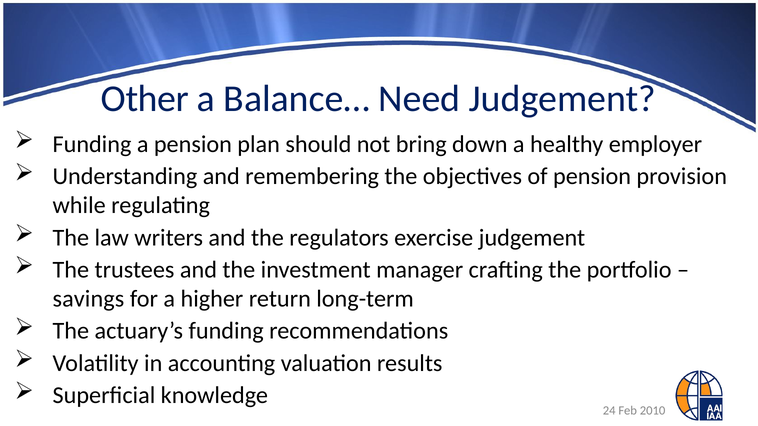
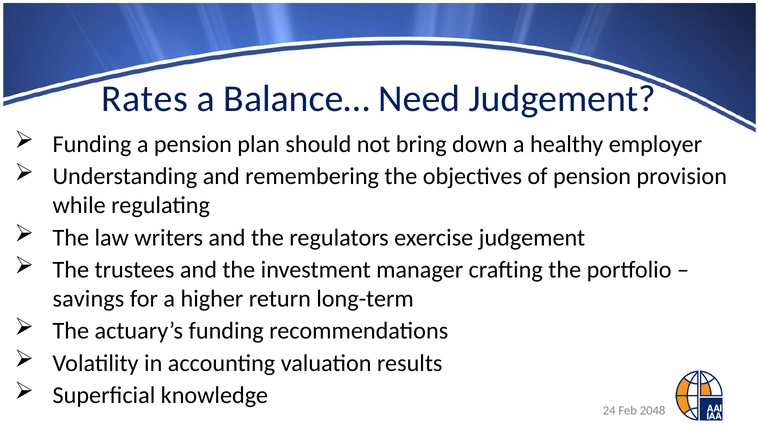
Other: Other -> Rates (145, 99)
2010: 2010 -> 2048 (653, 411)
